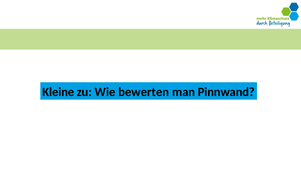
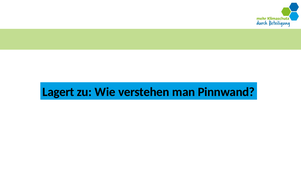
Kleine: Kleine -> Lagert (58, 91)
bewerten: bewerten -> verstehen (144, 91)
